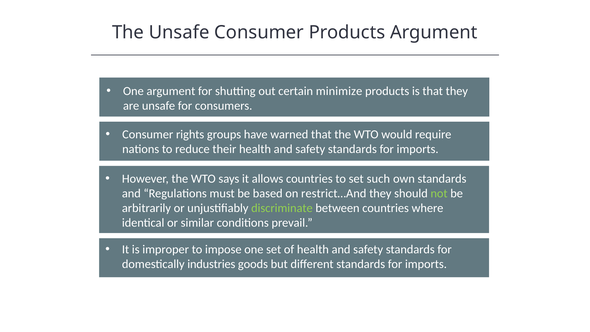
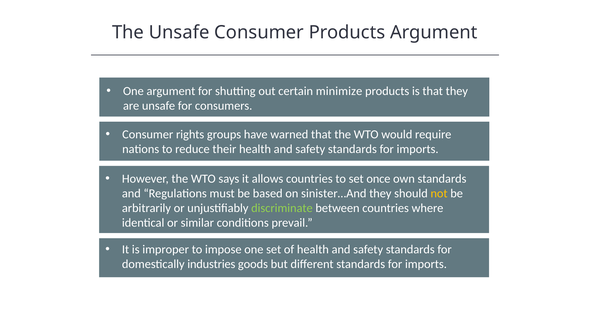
such: such -> once (378, 179)
restrict…And: restrict…And -> sinister…And (334, 193)
not colour: light green -> yellow (439, 193)
